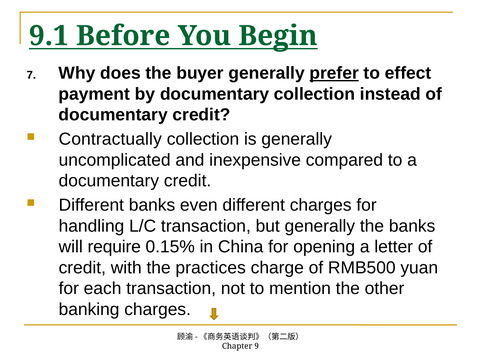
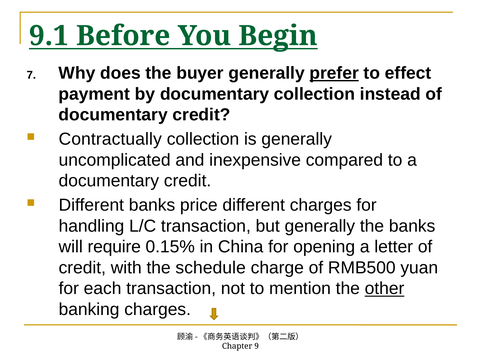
even: even -> price (199, 205)
practices: practices -> schedule (211, 268)
other underline: none -> present (385, 288)
